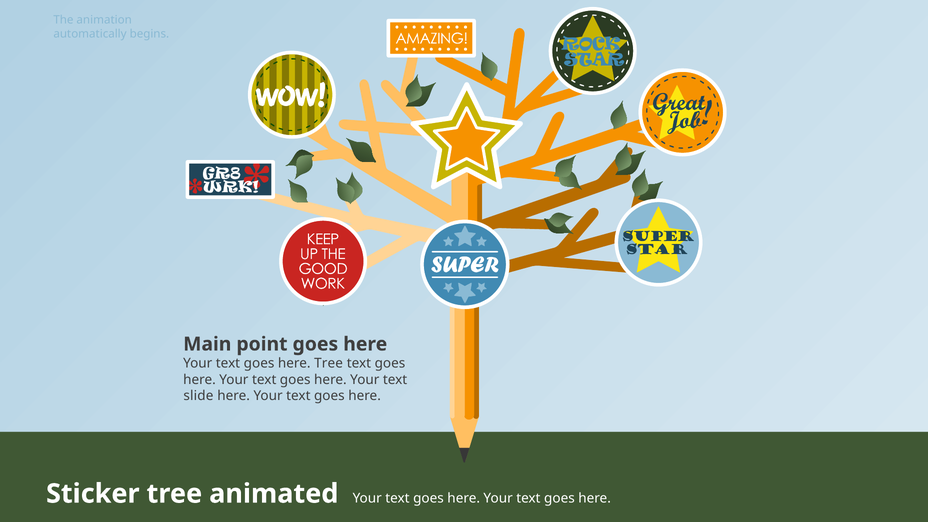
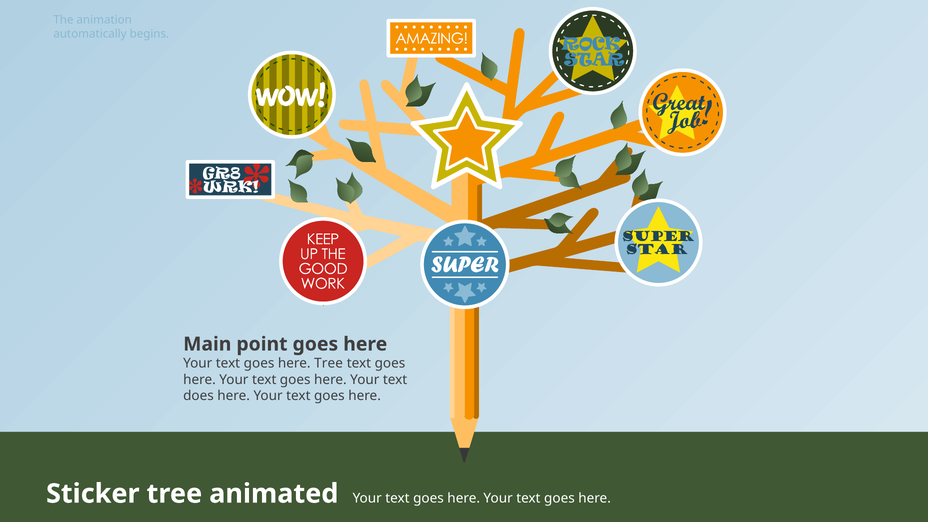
slide: slide -> does (198, 396)
